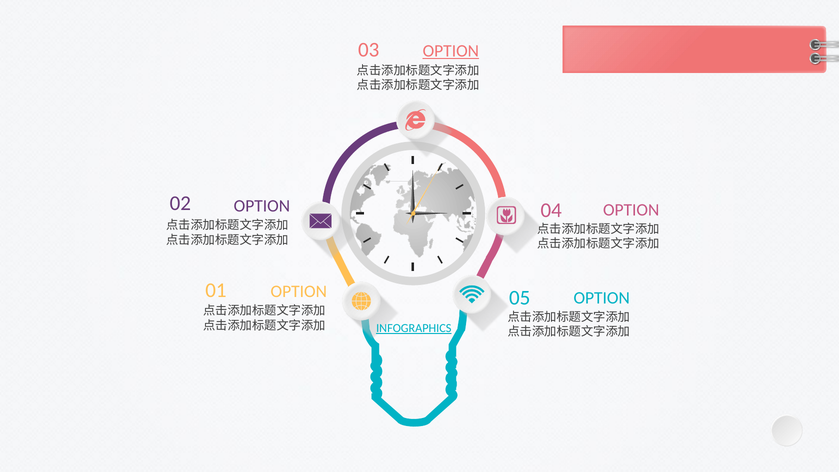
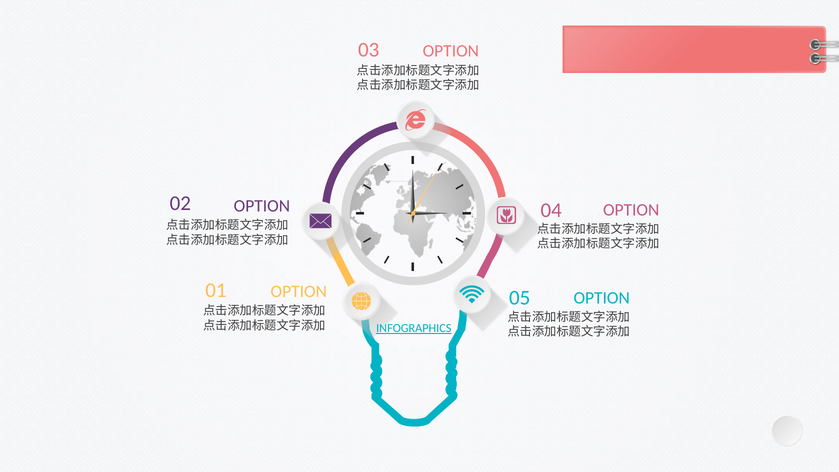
OPTION underline: present -> none (451, 51)
